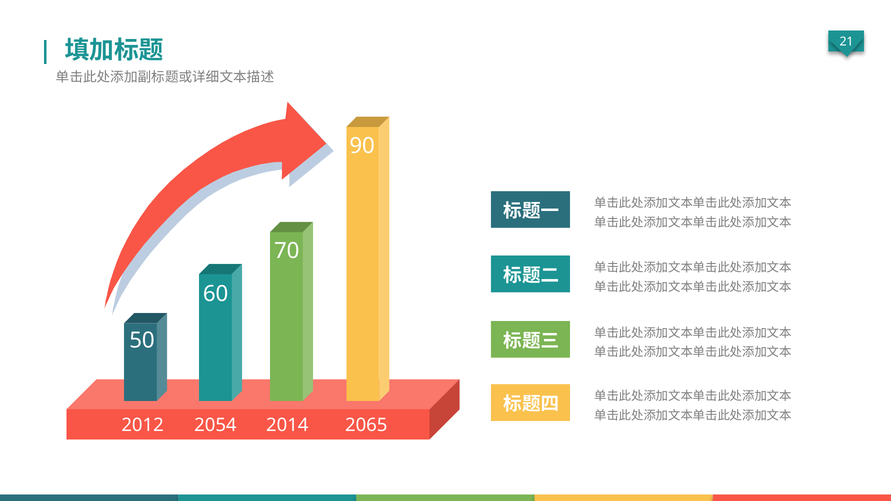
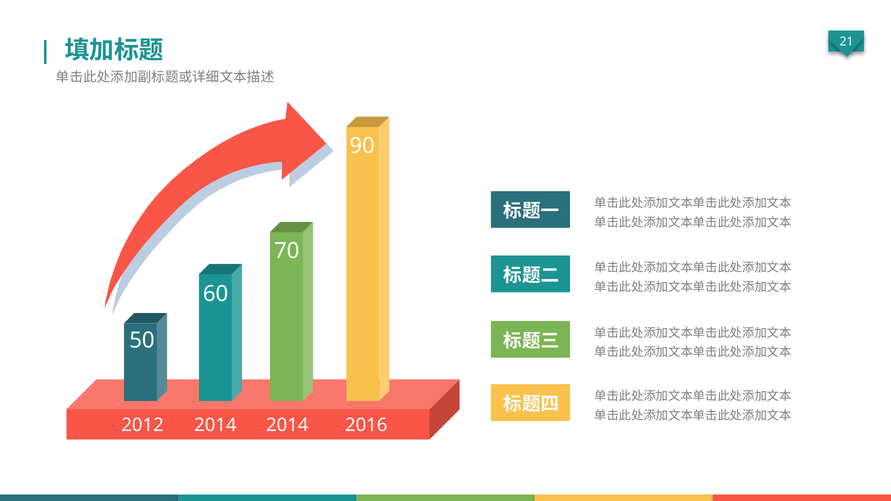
2012 2054: 2054 -> 2014 (215, 425)
2065: 2065 -> 2016 (366, 425)
